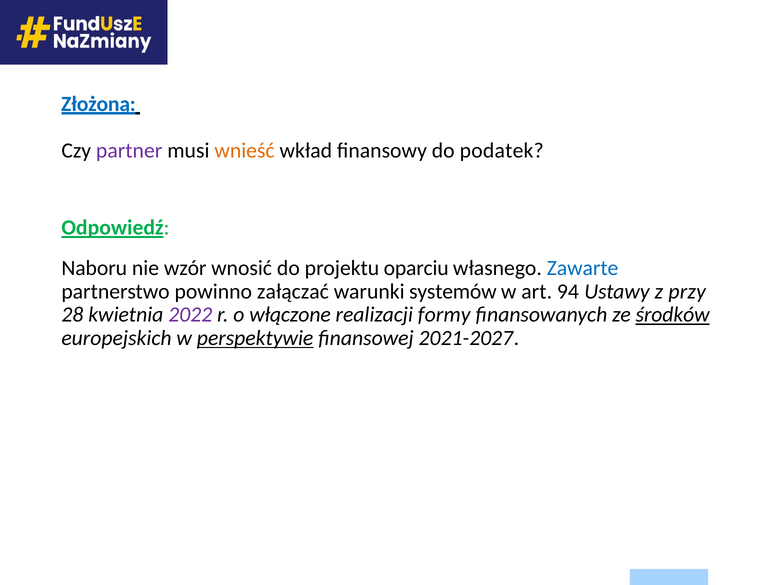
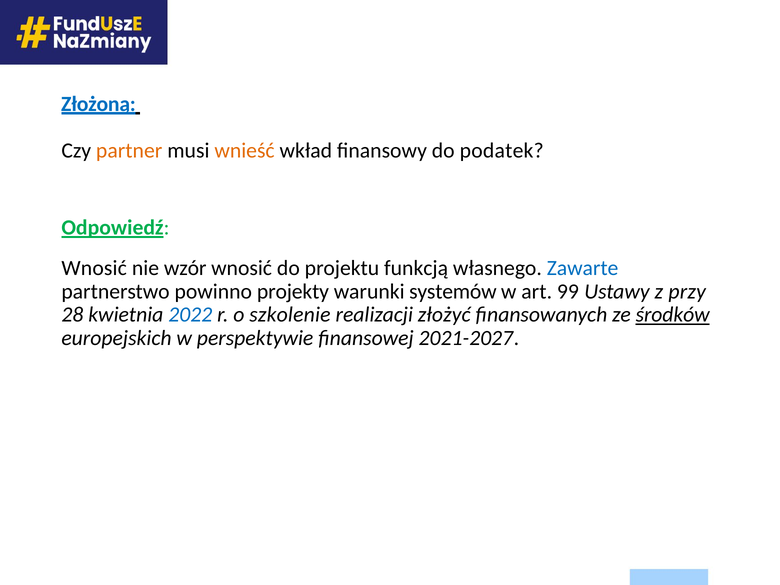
partner colour: purple -> orange (129, 151)
Naboru: Naboru -> Wnosić (94, 268)
oparciu: oparciu -> funkcją (416, 268)
załączać: załączać -> projekty (293, 291)
94: 94 -> 99 (568, 291)
2022 colour: purple -> blue (190, 315)
włączone: włączone -> szkolenie (290, 315)
formy: formy -> złożyć (444, 315)
perspektywie underline: present -> none (255, 338)
